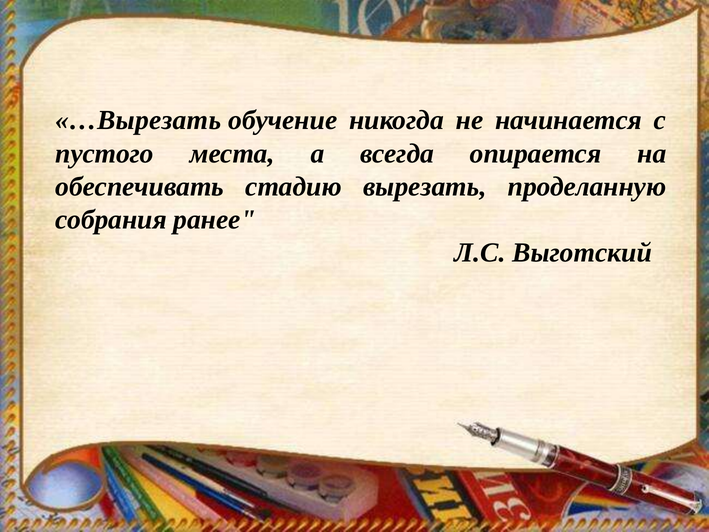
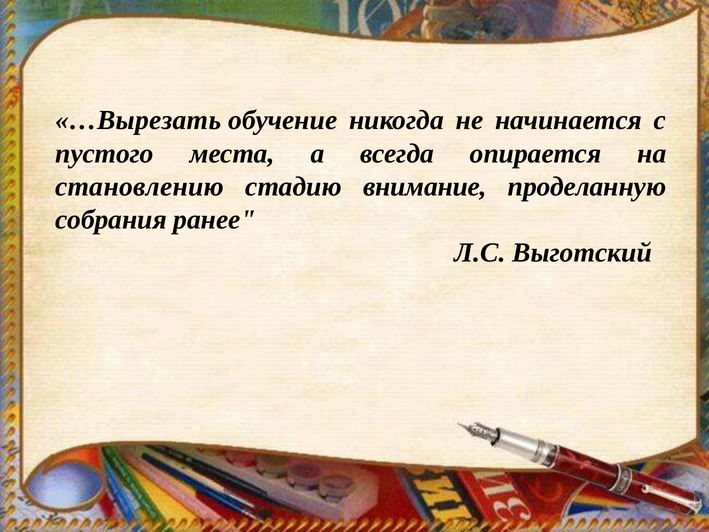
обеспечивать: обеспечивать -> становлению (140, 187)
вырезать: вырезать -> внимание (425, 187)
